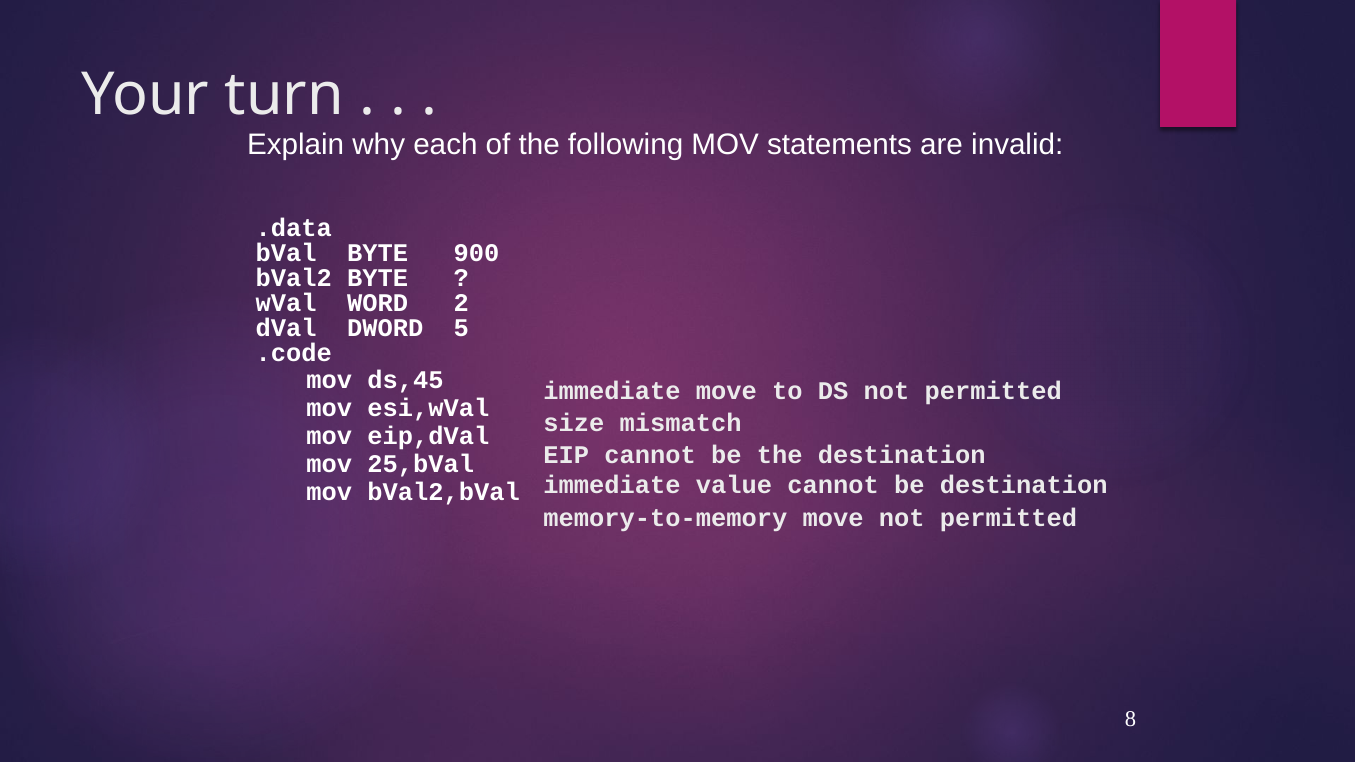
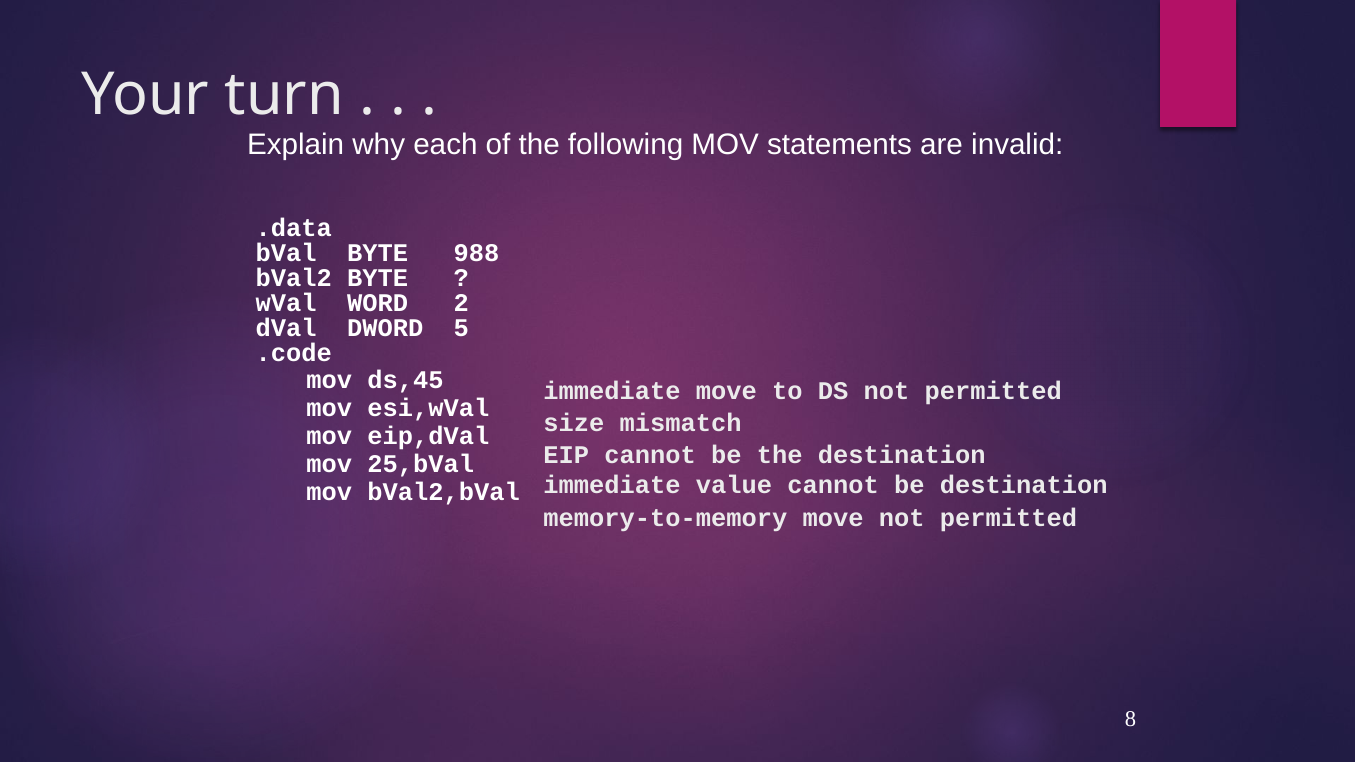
900: 900 -> 988 (477, 253)
